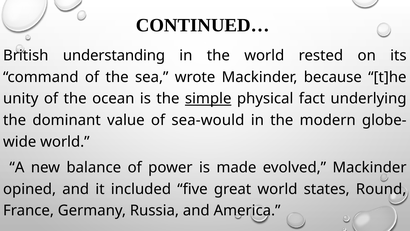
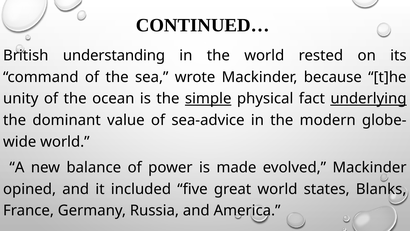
underlying underline: none -> present (369, 98)
sea-would: sea-would -> sea-advice (208, 120)
Round: Round -> Blanks (381, 189)
